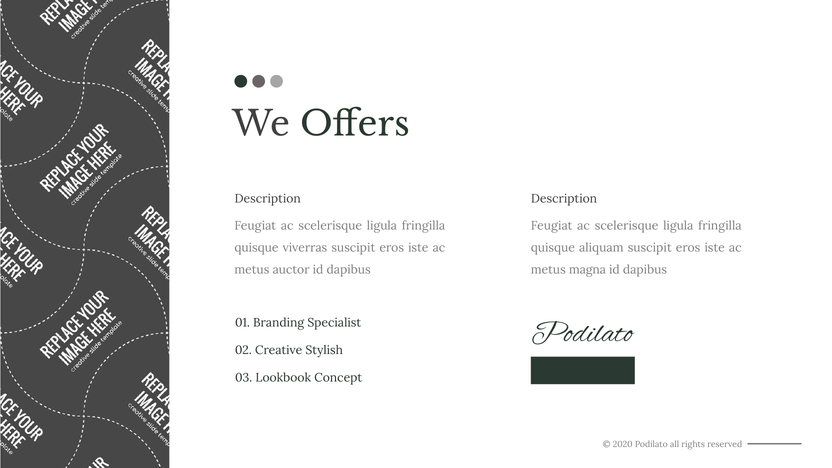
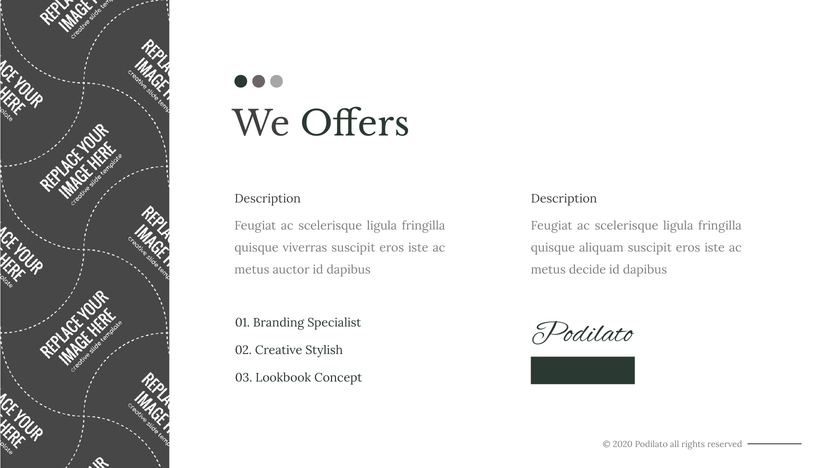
magna: magna -> decide (587, 270)
